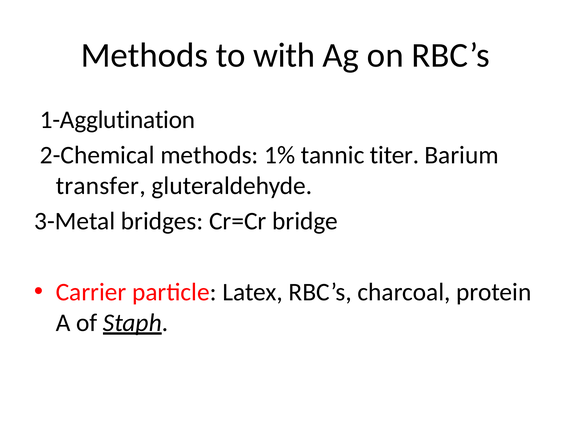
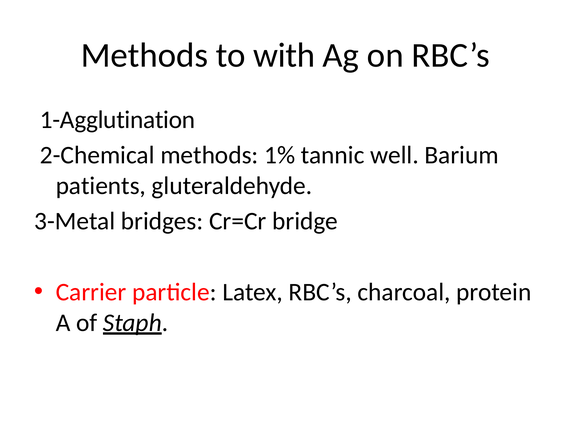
titer: titer -> well (395, 155)
transfer: transfer -> patients (101, 186)
